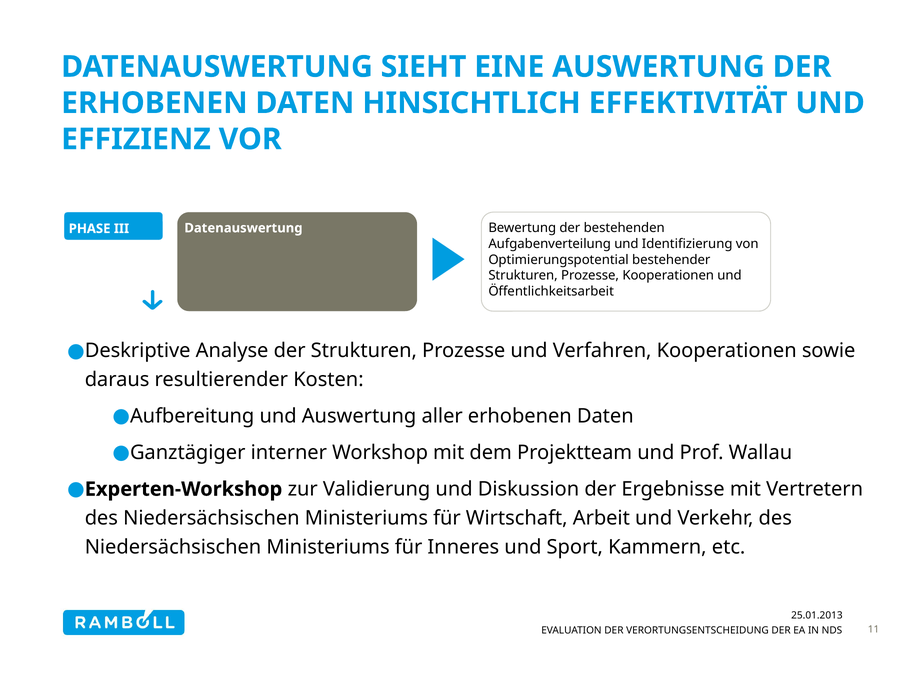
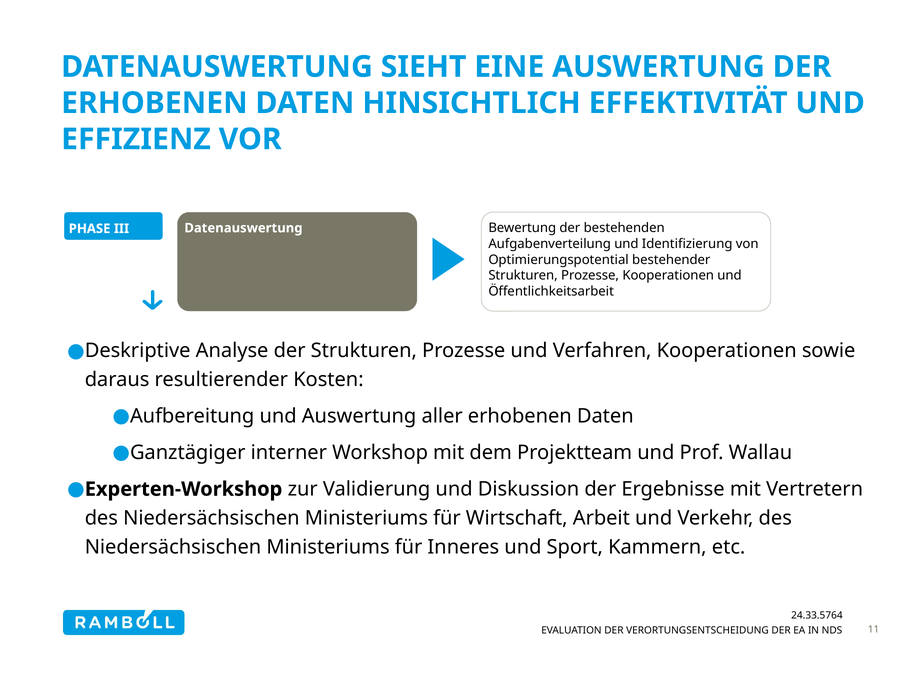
25.01.2013: 25.01.2013 -> 24.33.5764 (817, 615)
